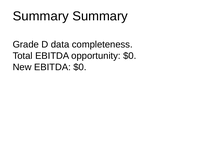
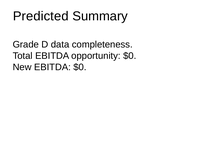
Summary: Summary -> Predicted (41, 16)
